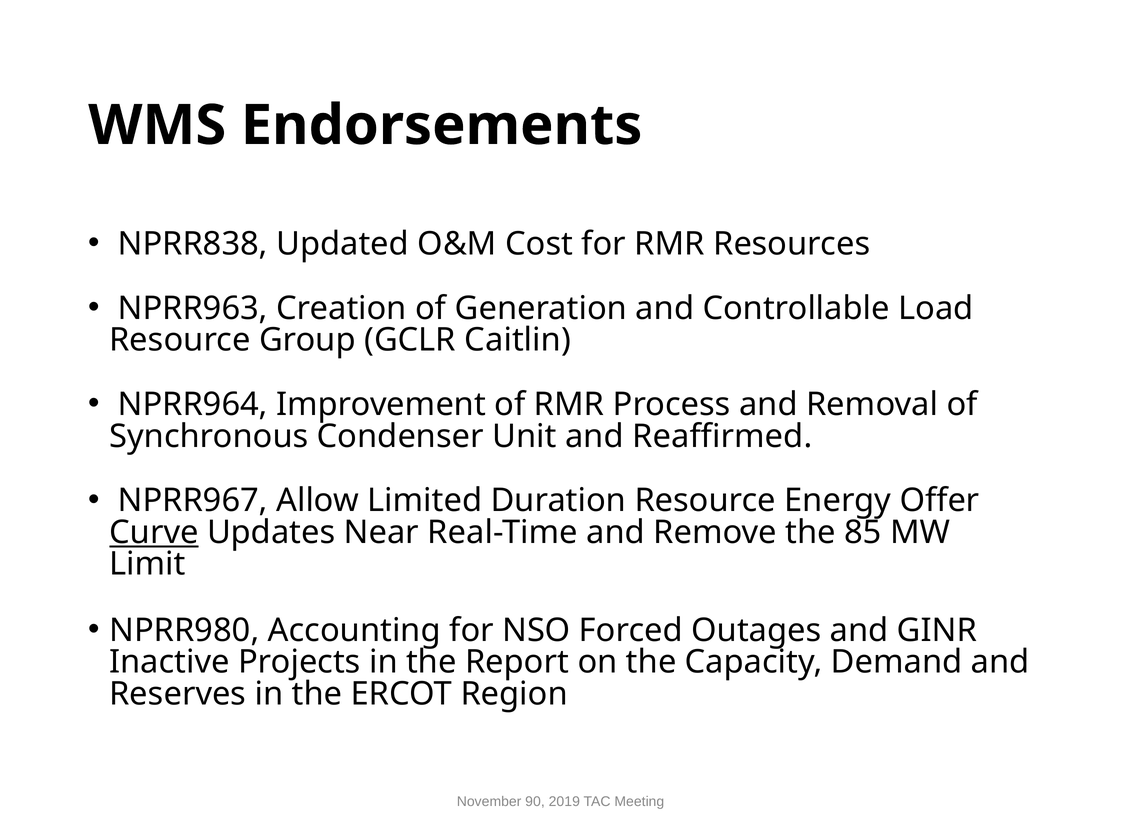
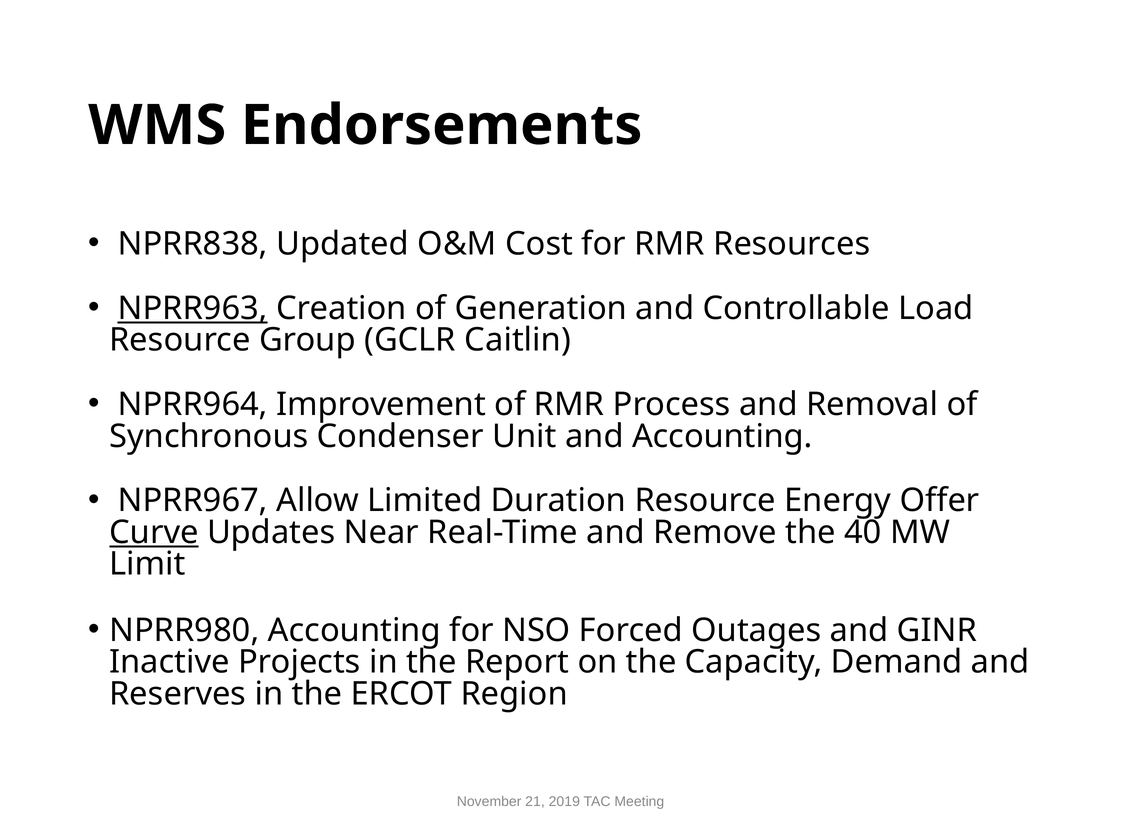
NPRR963 underline: none -> present (193, 309)
and Reaffirmed: Reaffirmed -> Accounting (722, 437)
85: 85 -> 40 (863, 533)
90: 90 -> 21 (535, 803)
